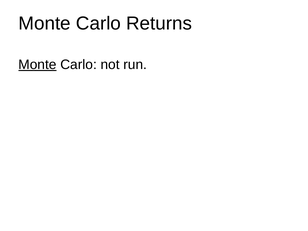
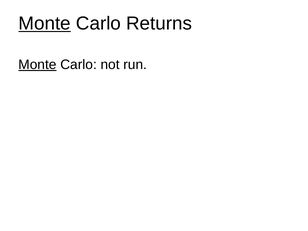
Monte underline: none -> present (45, 23)
